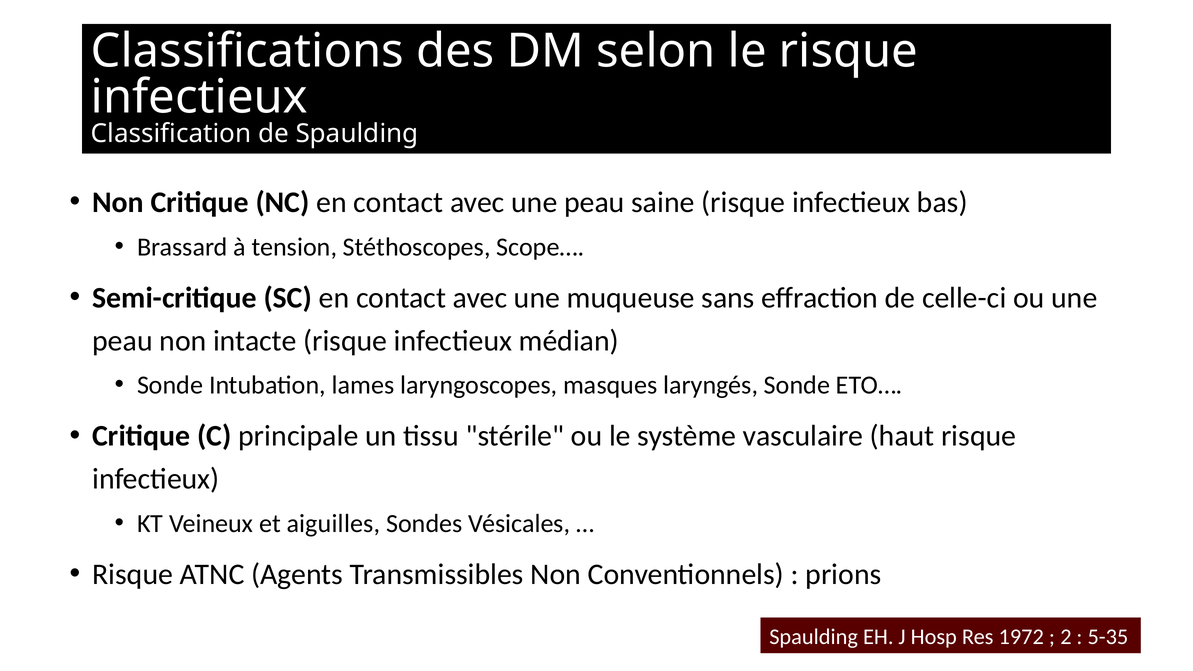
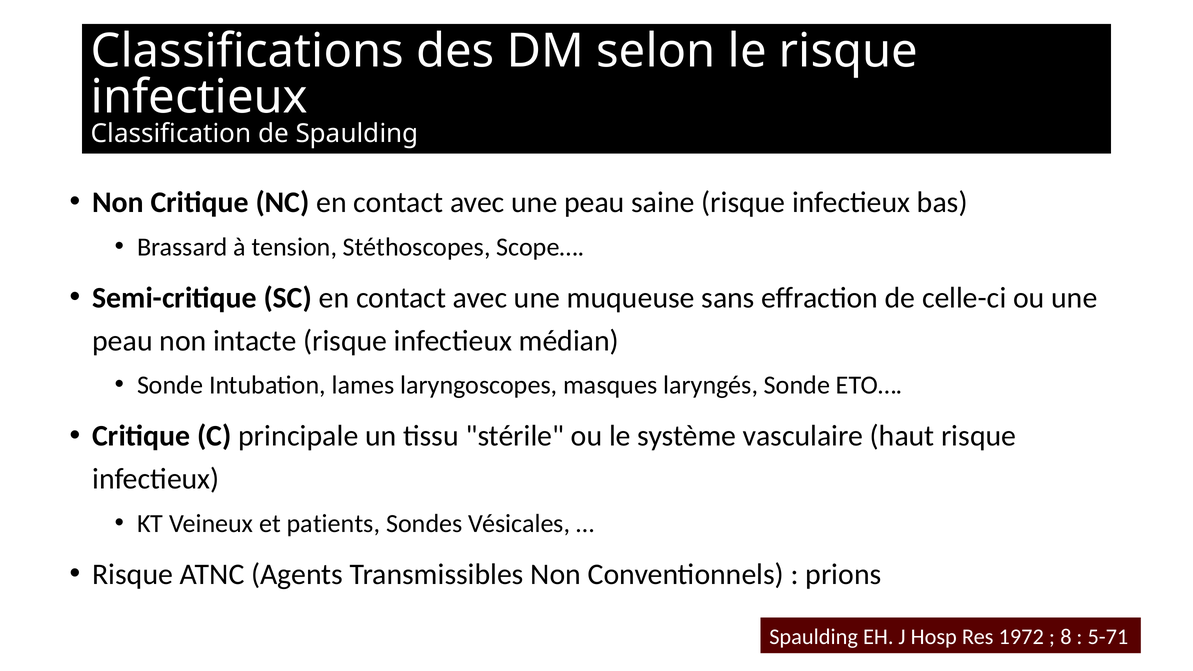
aiguilles: aiguilles -> patients (333, 524)
2: 2 -> 8 (1066, 637)
5-35: 5-35 -> 5-71 (1108, 637)
